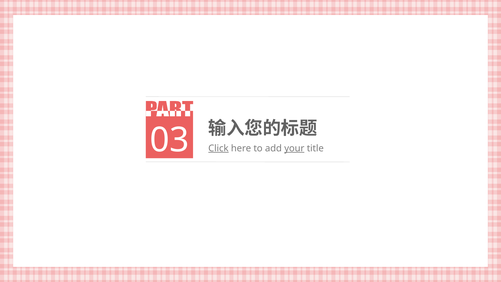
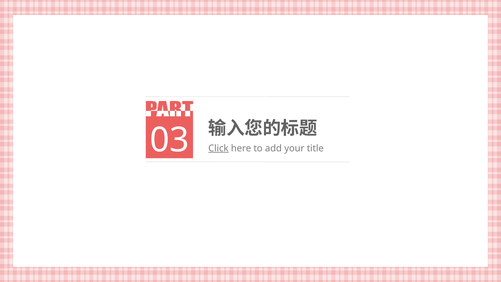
your underline: present -> none (294, 148)
